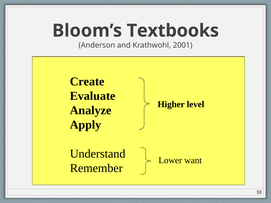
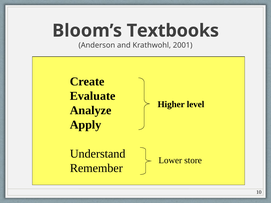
want: want -> store (193, 161)
